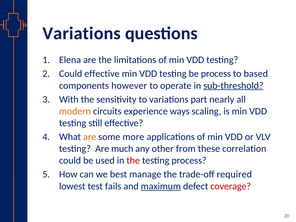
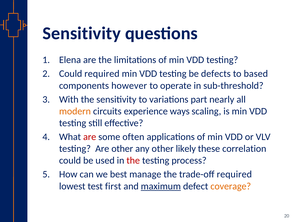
Variations: Variations -> Sensitivity (82, 33)
Could effective: effective -> required (102, 74)
be process: process -> defects (216, 74)
sub-threshold underline: present -> none (233, 86)
are colour: orange -> red (90, 137)
more: more -> often (133, 137)
Are much: much -> other (122, 149)
from: from -> likely (186, 149)
fails: fails -> first (113, 186)
coverage colour: red -> orange (231, 186)
